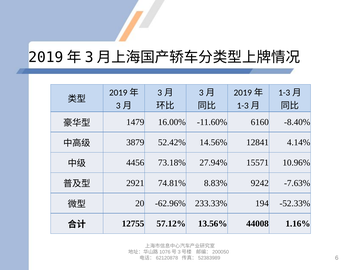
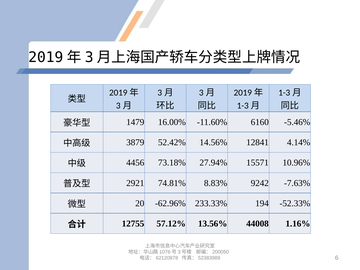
-8.40%: -8.40% -> -5.46% (297, 122)
